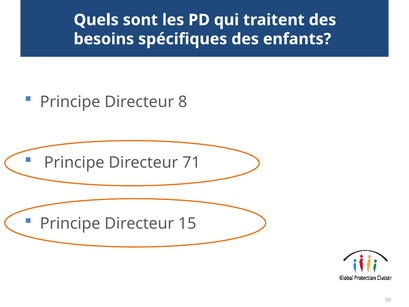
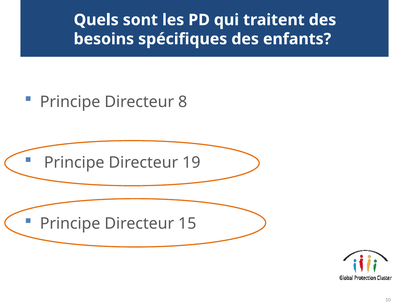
71: 71 -> 19 (191, 163)
